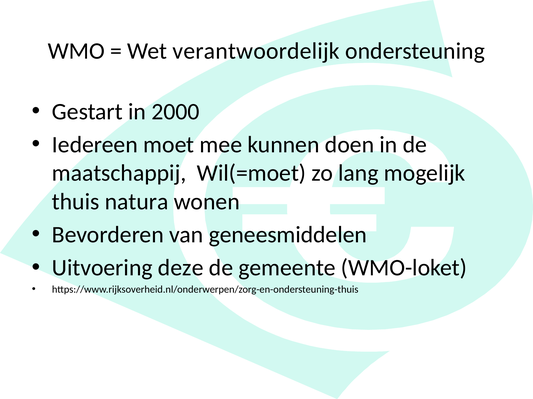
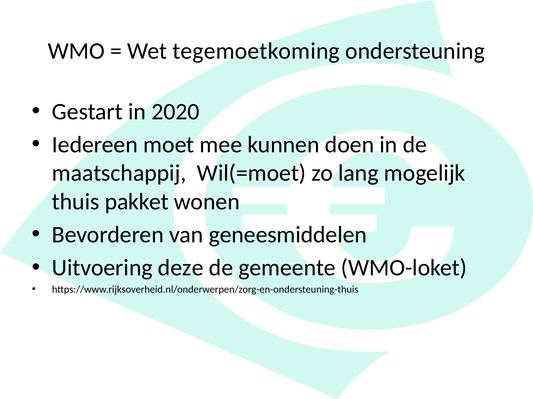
verantwoordelijk: verantwoordelijk -> tegemoetkoming (256, 51)
2000: 2000 -> 2020 (175, 112)
natura: natura -> pakket (137, 202)
